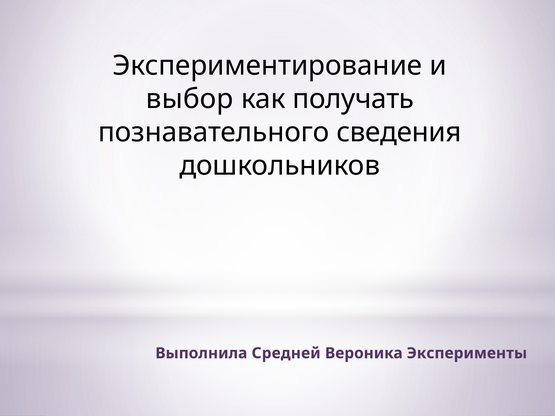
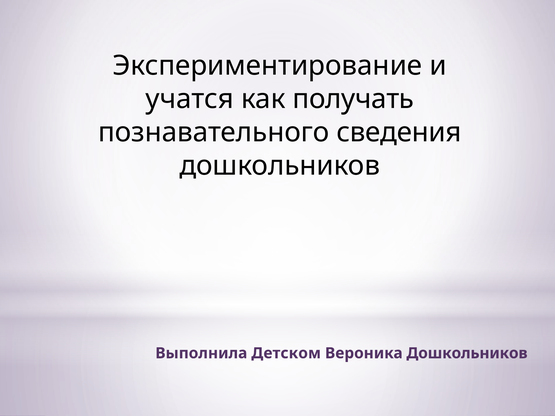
выбор: выбор -> учатся (190, 99)
Средней: Средней -> Детском (286, 353)
Вероника Эксперименты: Эксперименты -> Дошкольников (467, 353)
